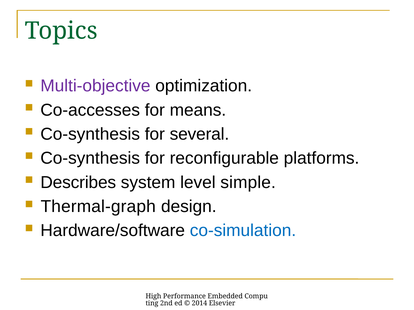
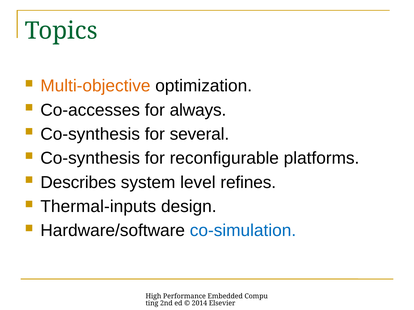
Multi-objective colour: purple -> orange (95, 86)
means: means -> always (198, 110)
simple: simple -> refines (248, 183)
Thermal-graph: Thermal-graph -> Thermal-inputs (98, 207)
